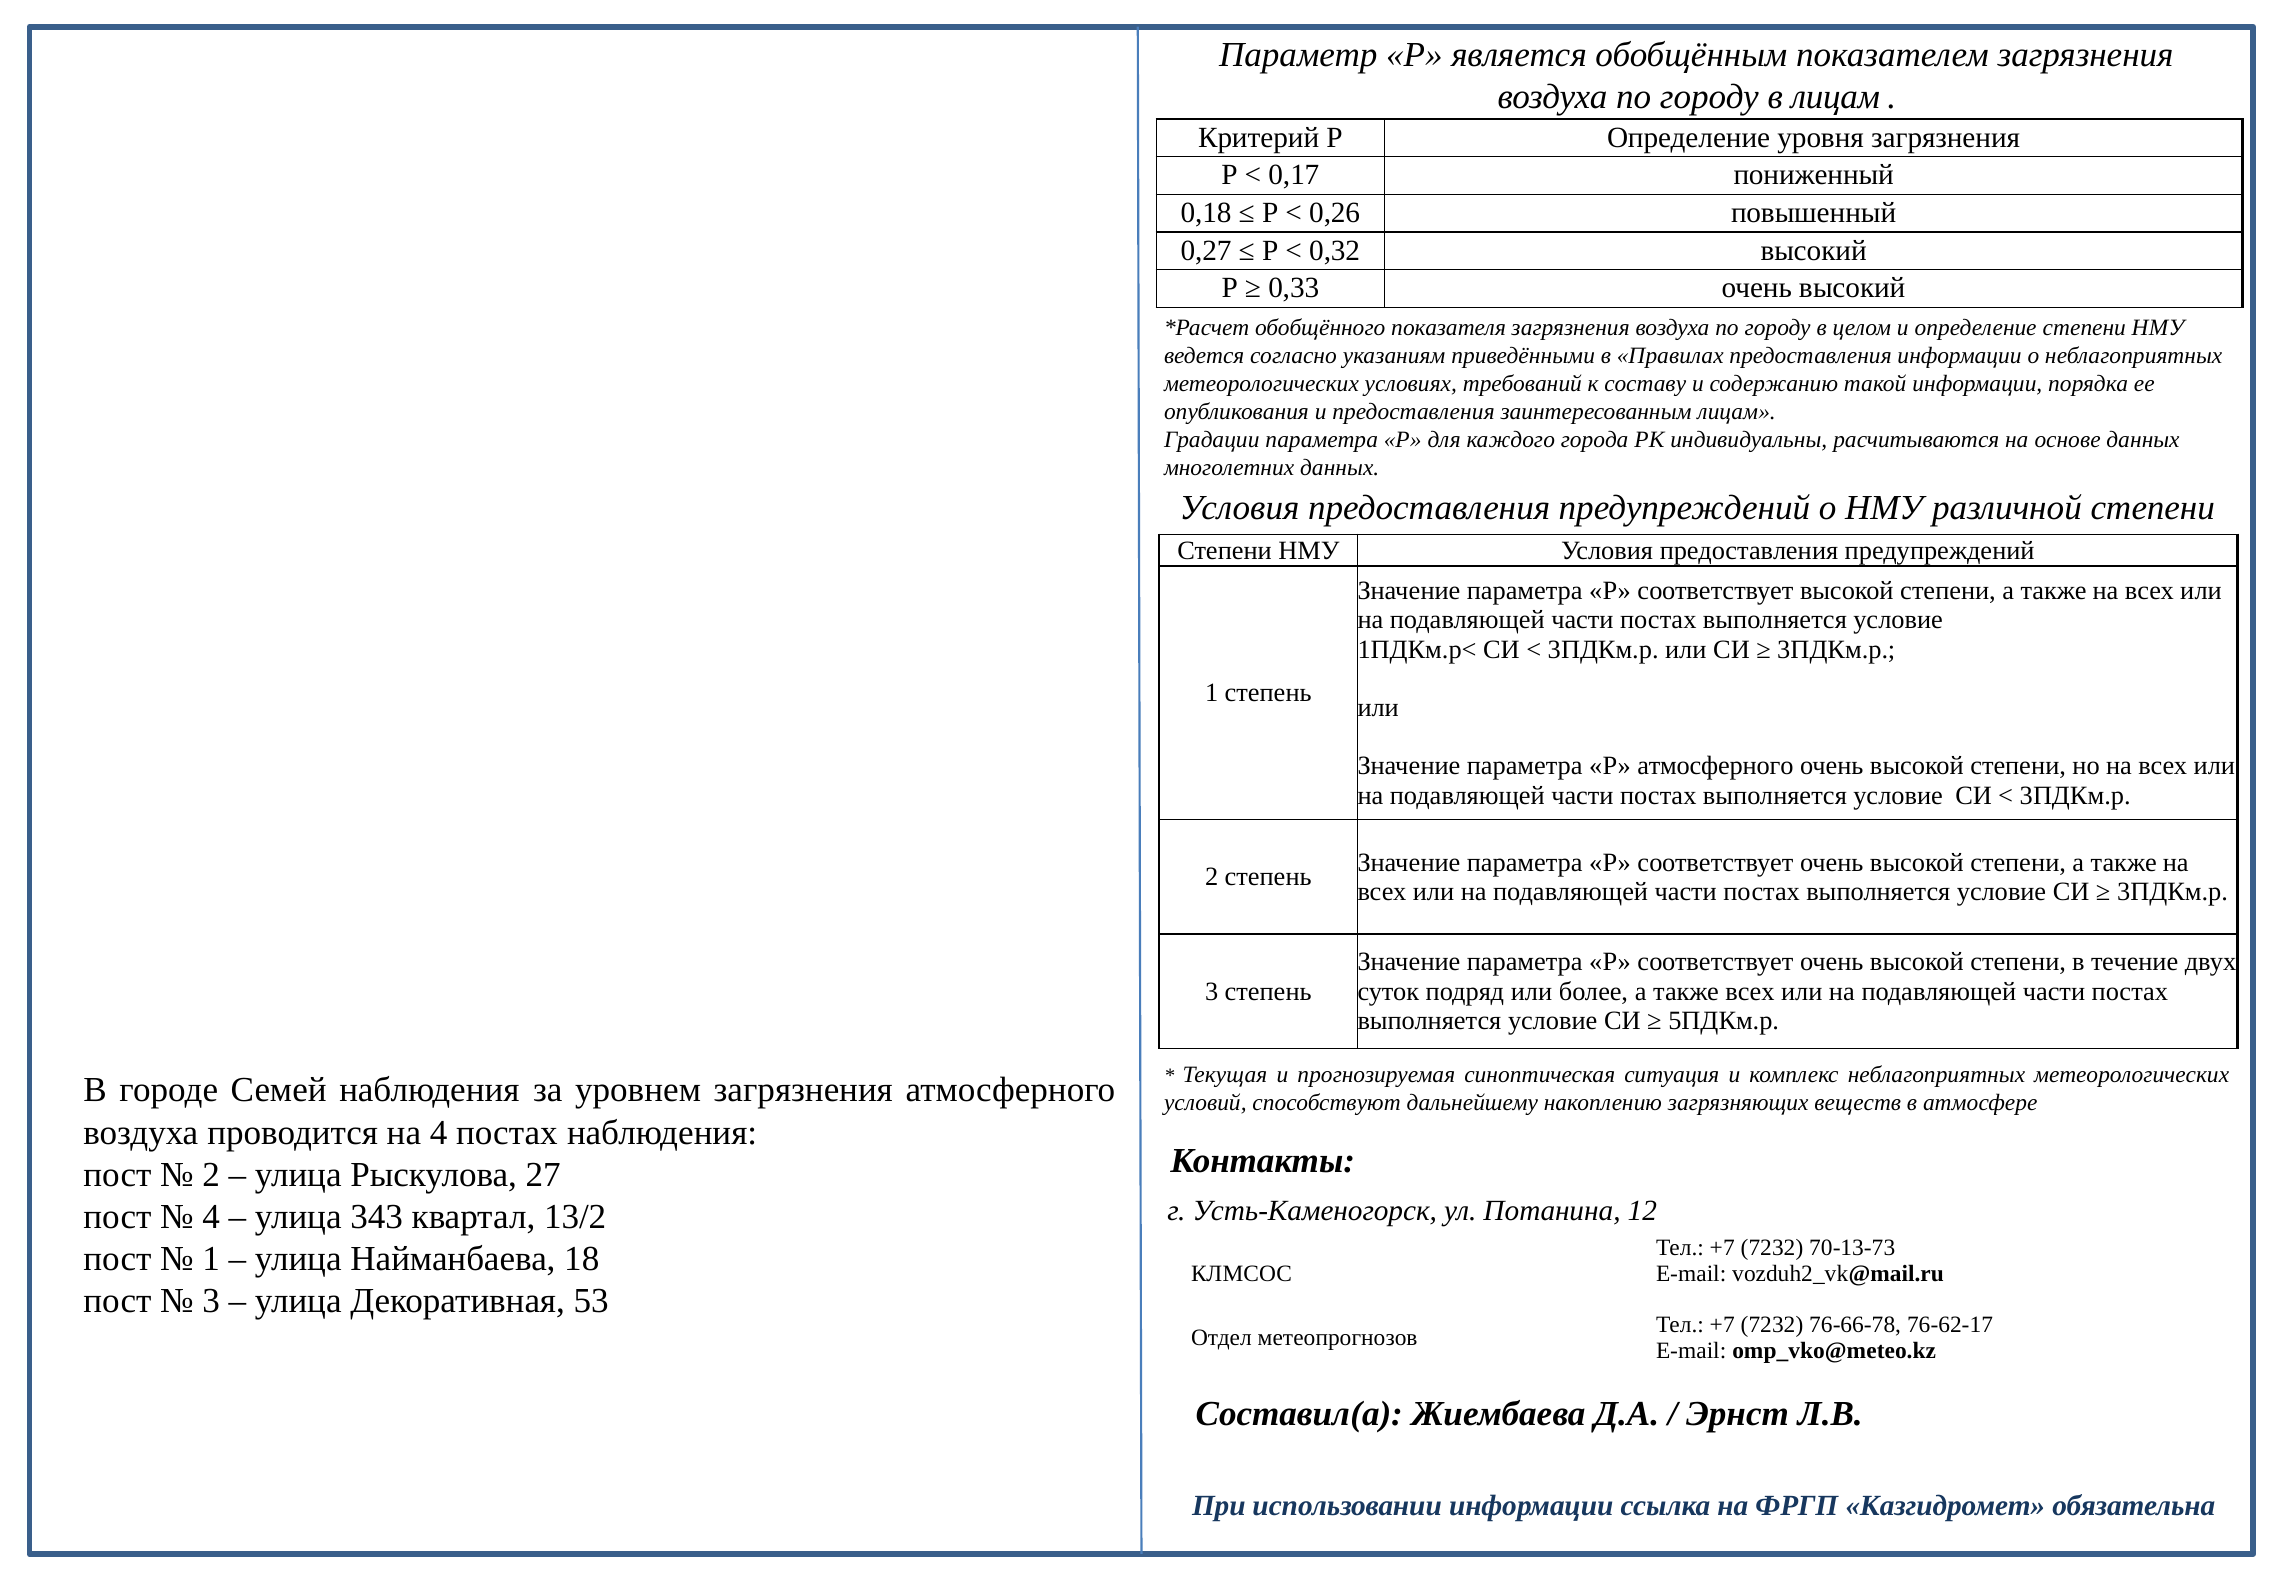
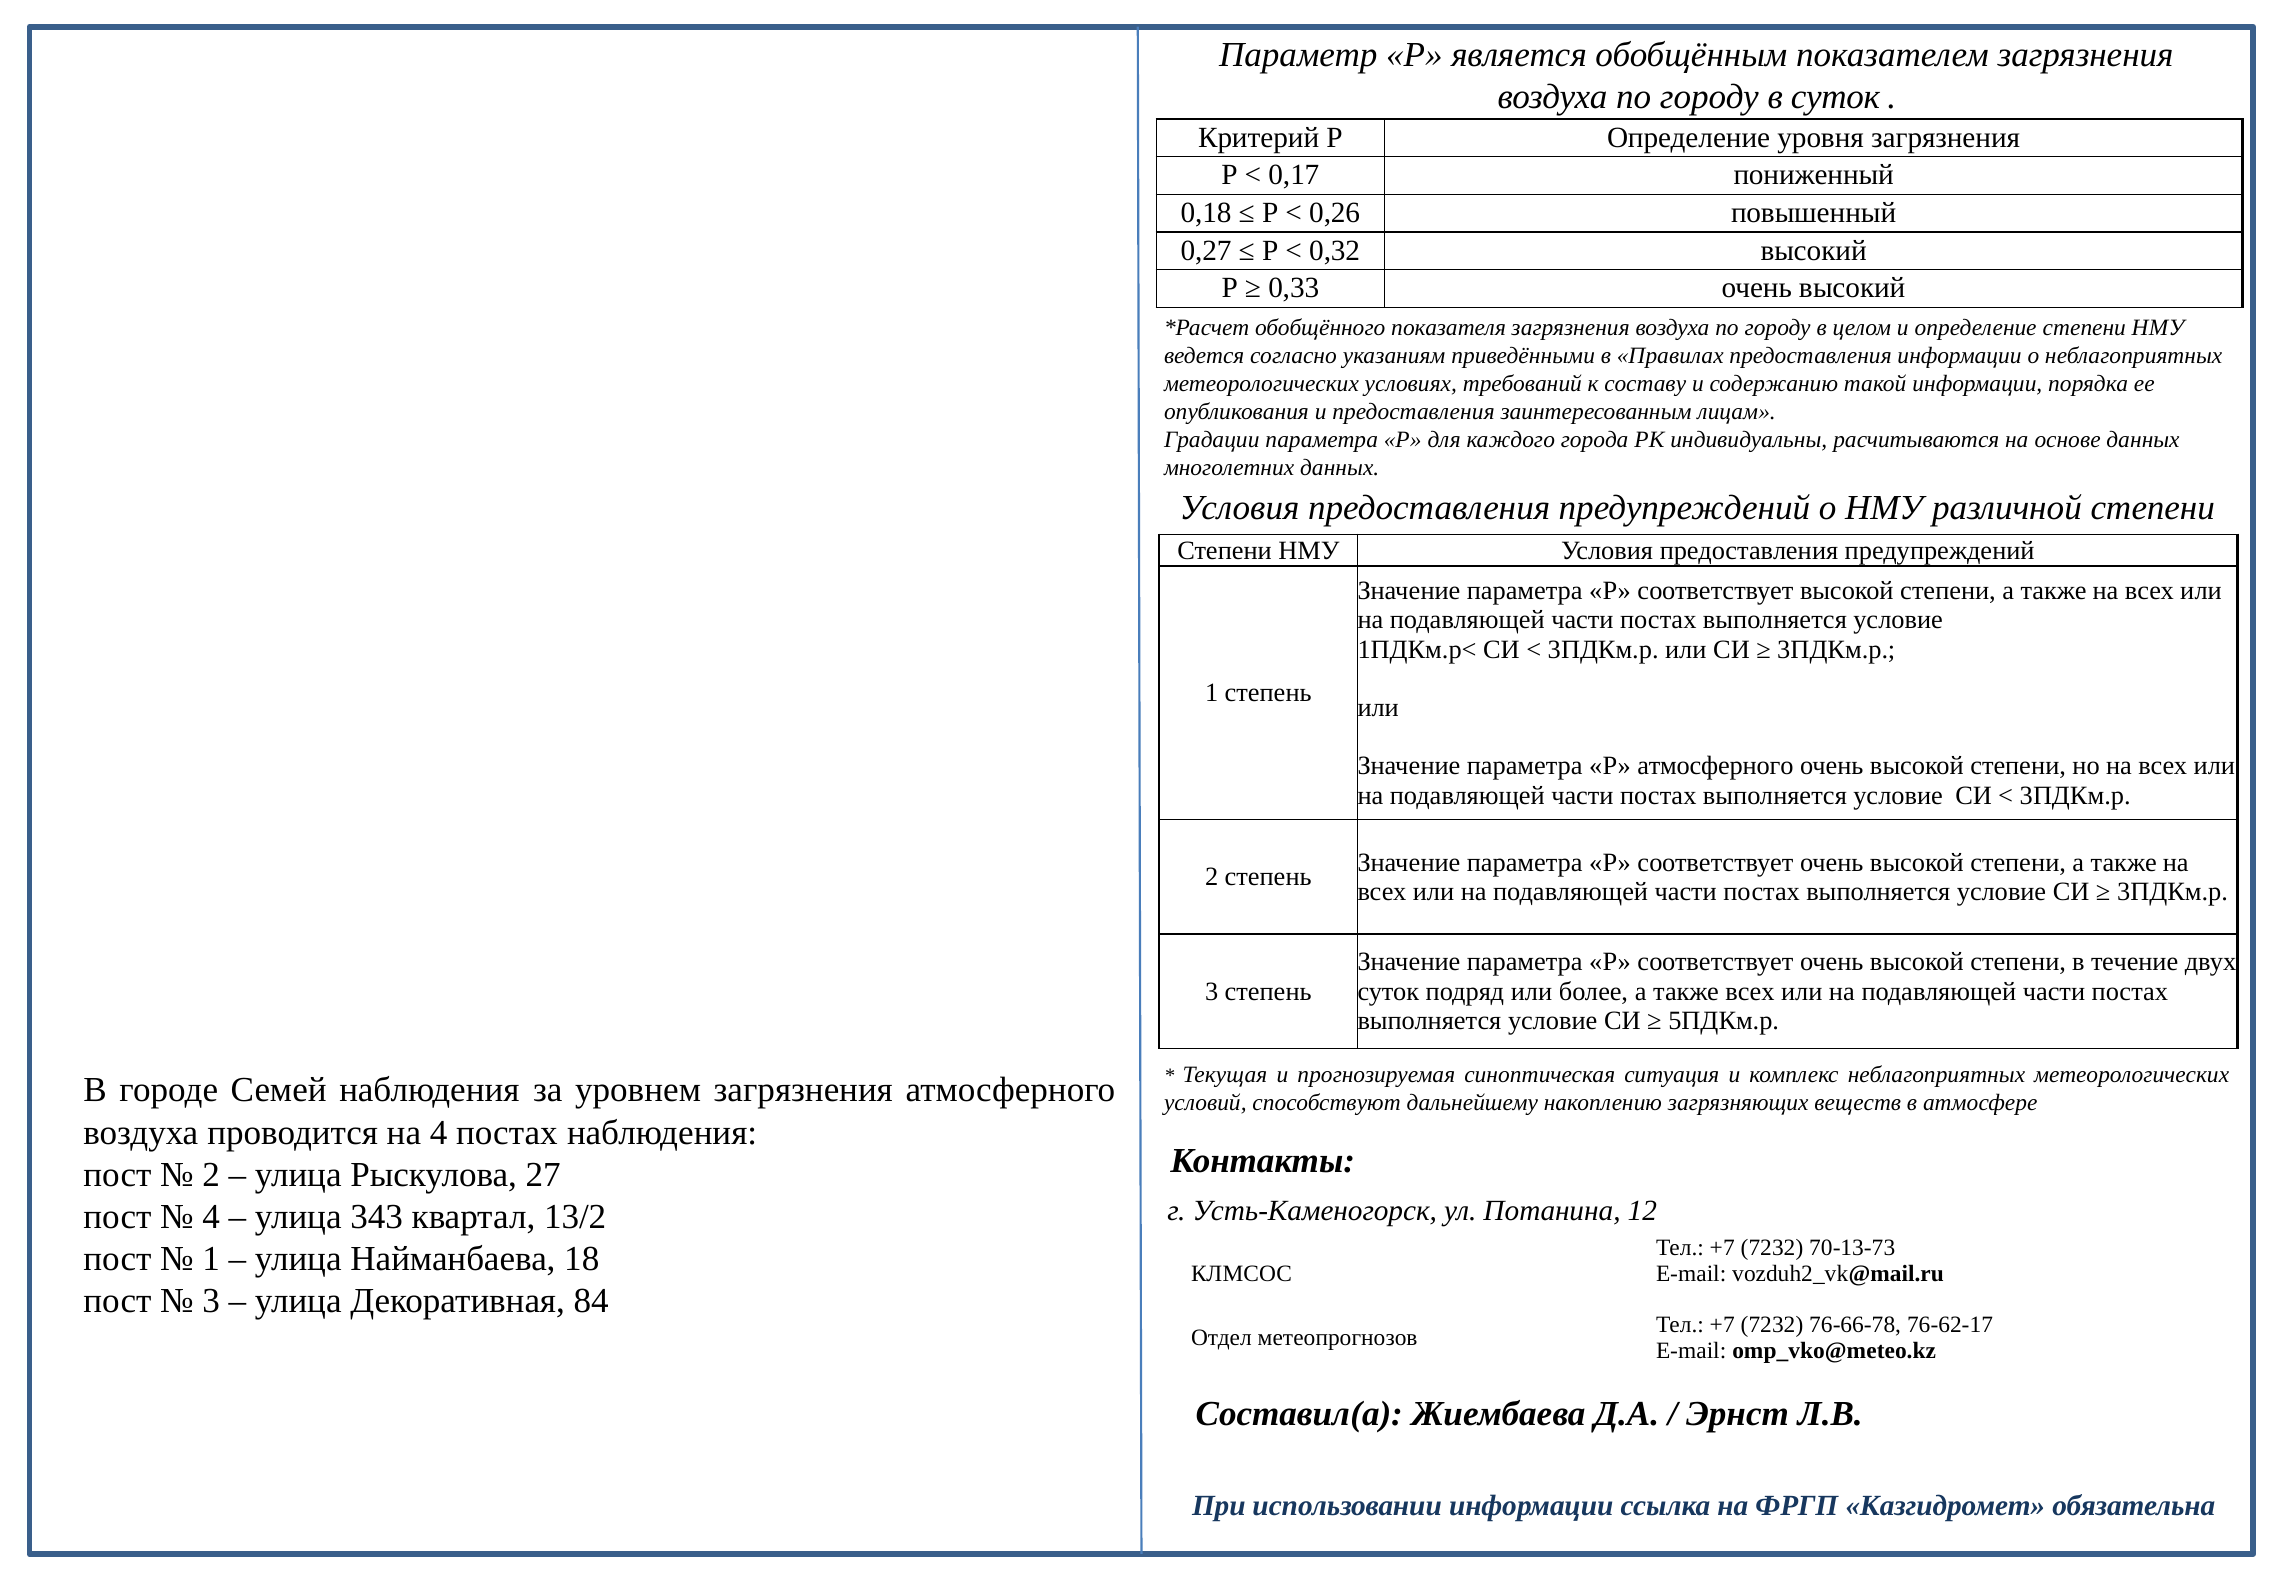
в лицам: лицам -> суток (1835, 97)
53: 53 -> 84 (591, 1301)
